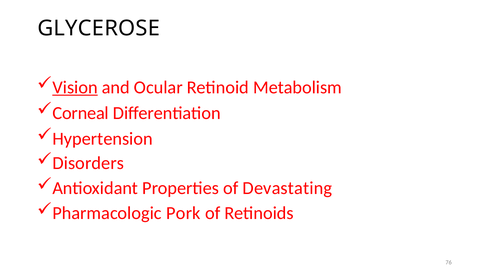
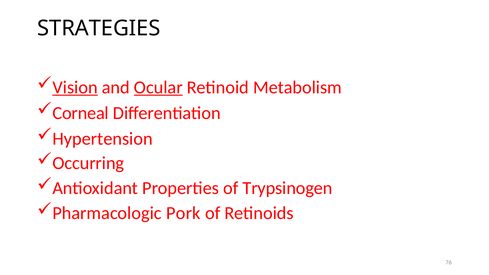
GLYCEROSE: GLYCEROSE -> STRATEGIES (99, 28)
Ocular underline: none -> present (158, 87)
Disorders: Disorders -> Occurring (88, 163)
Devastating: Devastating -> Trypsinogen (288, 188)
